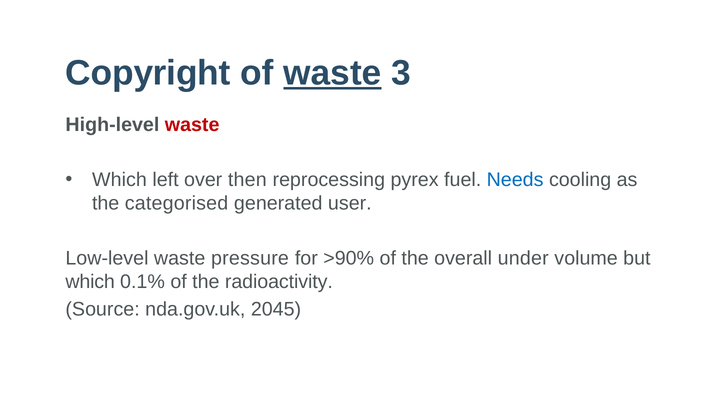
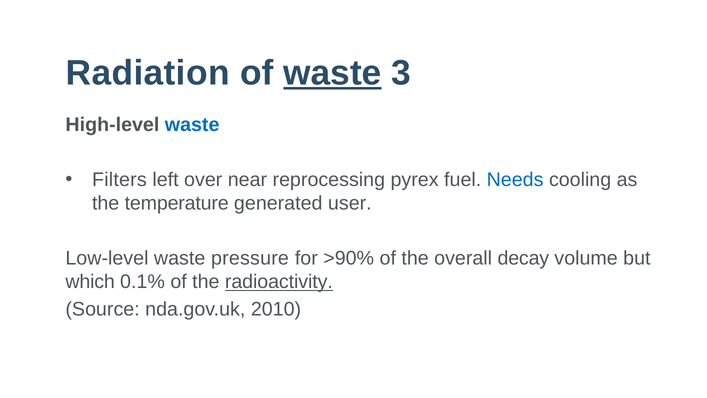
Copyright: Copyright -> Radiation (148, 73)
waste colour: red -> blue (192, 125)
Which: Which -> Filters (119, 180)
then: then -> near (247, 180)
categorised: categorised -> temperature (177, 203)
under: under -> decay (523, 258)
radioactivity underline: none -> present (279, 282)
2045: 2045 -> 2010 (276, 309)
